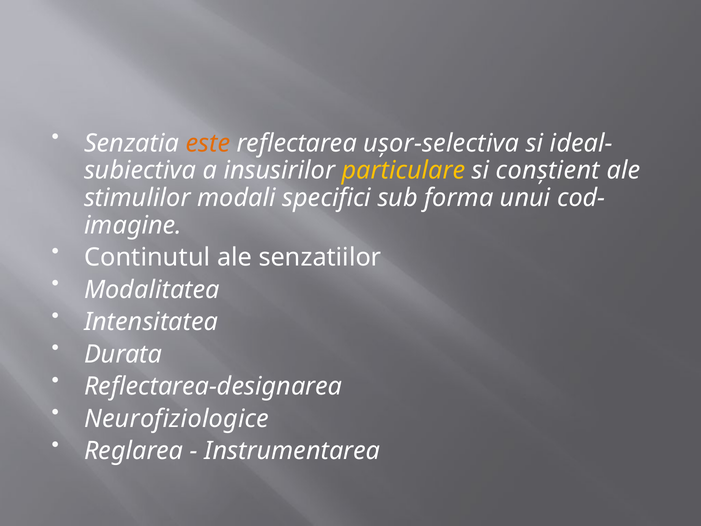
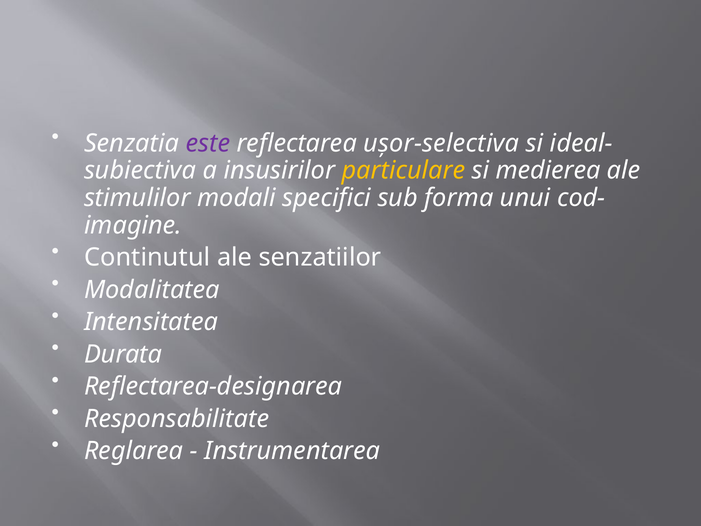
este colour: orange -> purple (208, 143)
conştient: conştient -> medierea (548, 170)
Neurofiziologice: Neurofiziologice -> Responsabilitate (177, 418)
